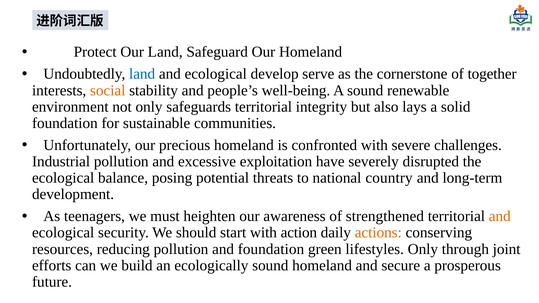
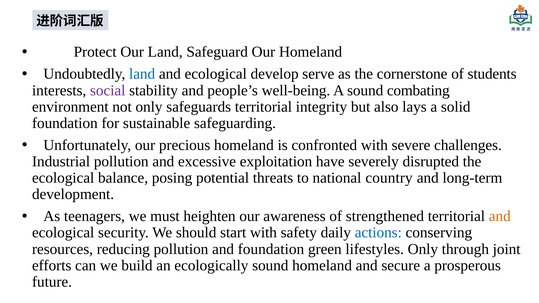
together: together -> students (492, 74)
social colour: orange -> purple (108, 90)
renewable: renewable -> combating (418, 90)
communities: communities -> safeguarding (235, 123)
action: action -> safety (299, 233)
actions colour: orange -> blue (378, 233)
